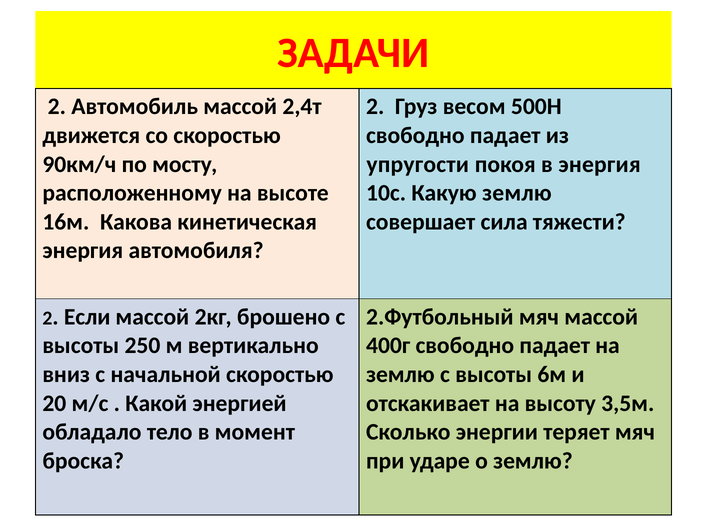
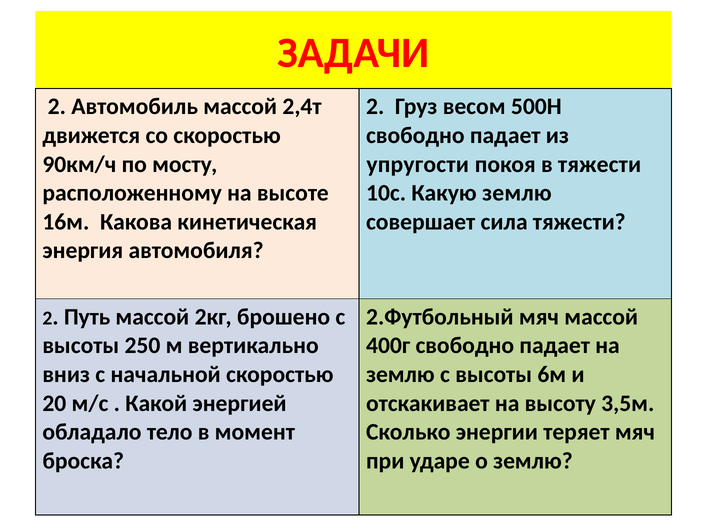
в энергия: энергия -> тяжести (600, 164)
Если: Если -> Путь (87, 316)
